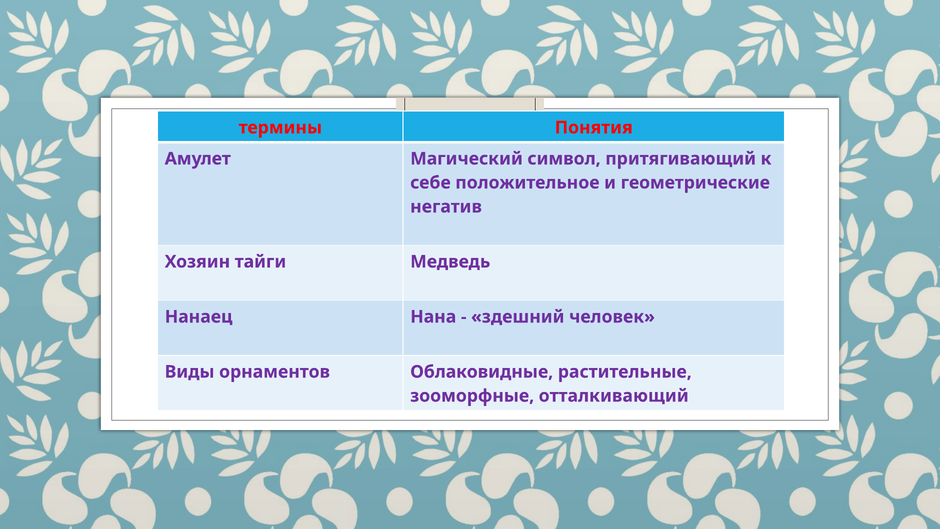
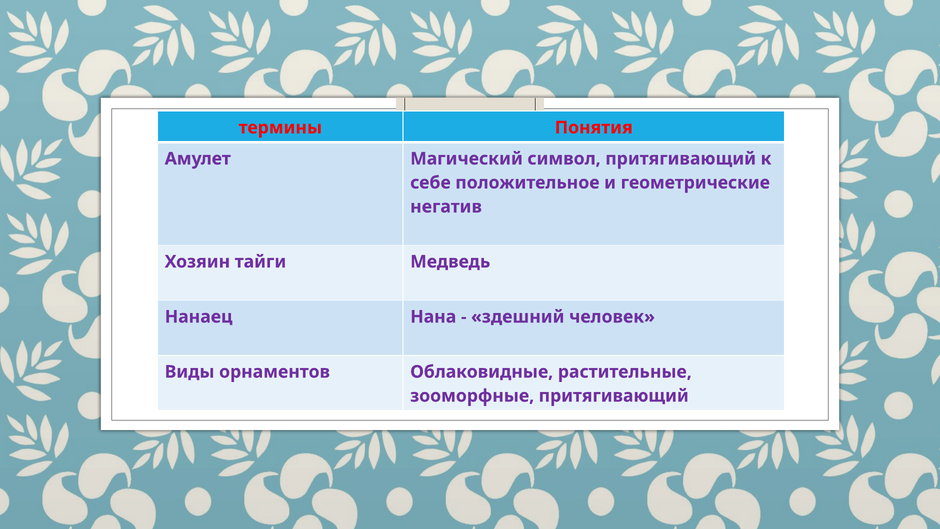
зооморфные отталкивающий: отталкивающий -> притягивающий (614, 396)
